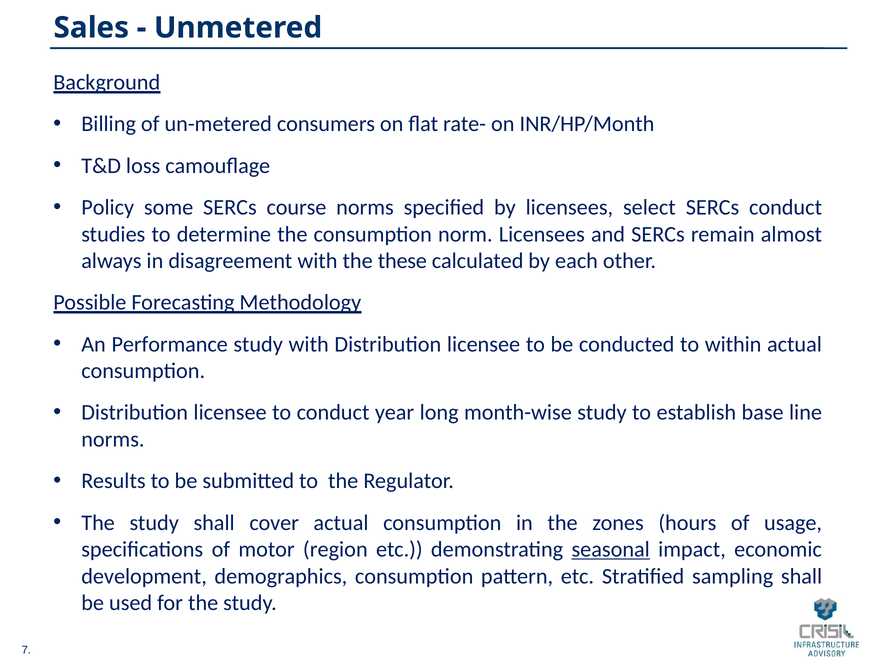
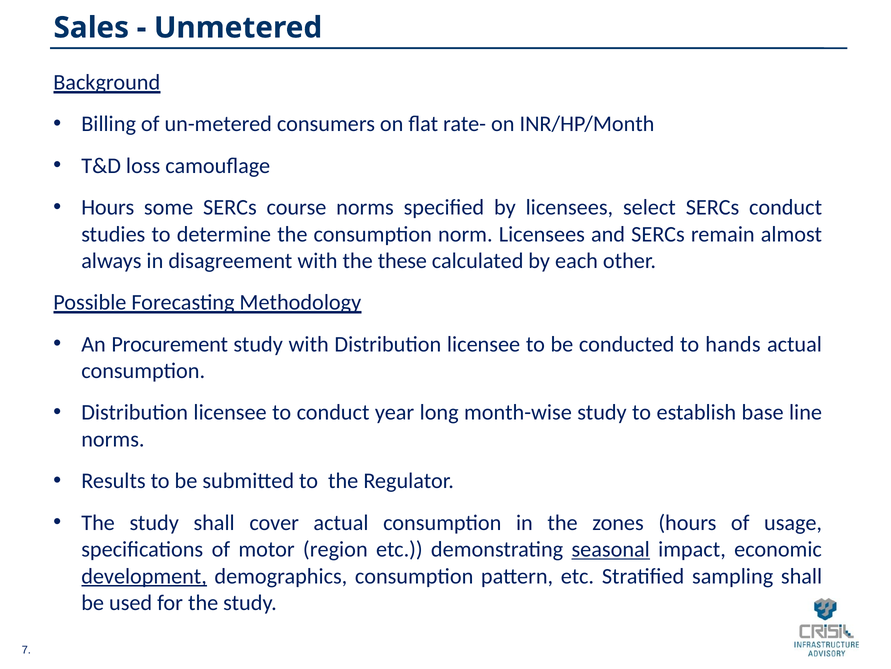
Policy: Policy -> Hours (108, 207)
Performance: Performance -> Procurement (170, 344)
within: within -> hands (733, 344)
development underline: none -> present (144, 576)
